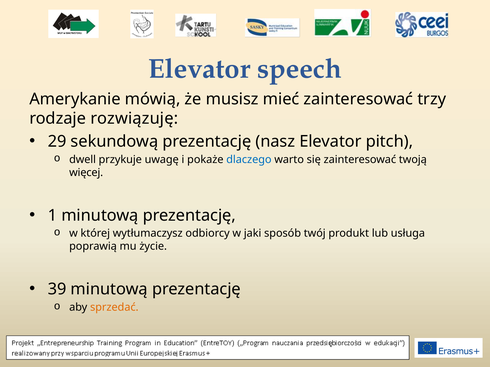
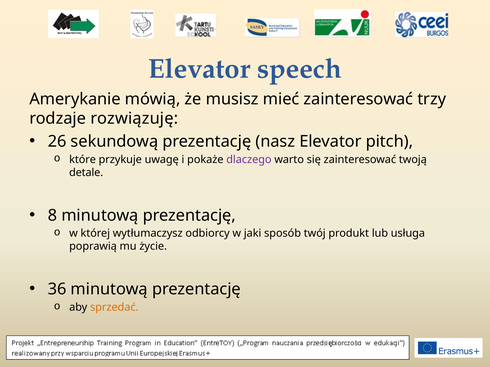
29: 29 -> 26 (57, 142)
dwell: dwell -> które (83, 160)
dlaczego colour: blue -> purple (249, 160)
więcej: więcej -> detale (86, 173)
1: 1 -> 8 (52, 216)
39: 39 -> 36 (57, 290)
